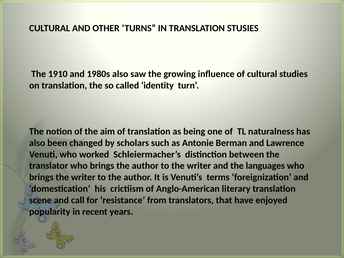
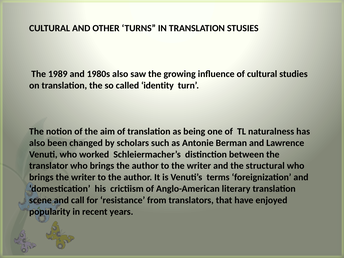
1910: 1910 -> 1989 (58, 74)
languages: languages -> structural (265, 166)
